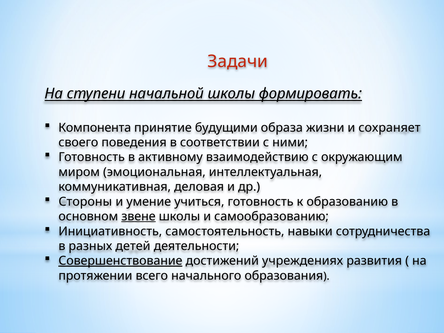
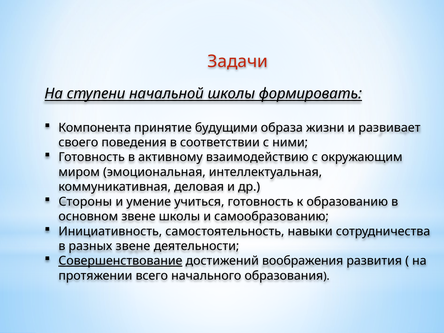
сохраняет: сохраняет -> развивает (389, 128)
звене underline: present -> none (138, 216)
разных детей: детей -> звене (133, 246)
учреждениях: учреждениях -> воображения (303, 261)
